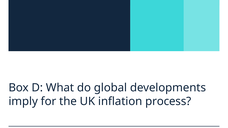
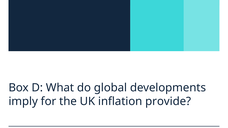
process: process -> provide (168, 102)
